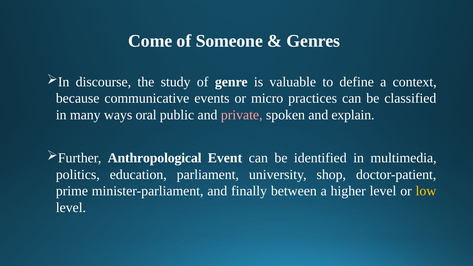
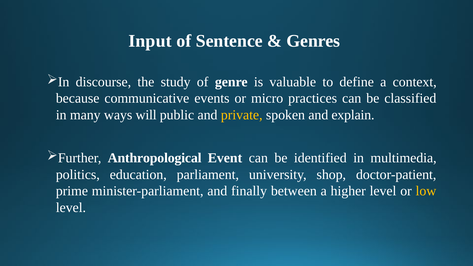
Come: Come -> Input (150, 41)
Someone: Someone -> Sentence (229, 41)
oral: oral -> will (146, 115)
private colour: pink -> yellow (242, 115)
